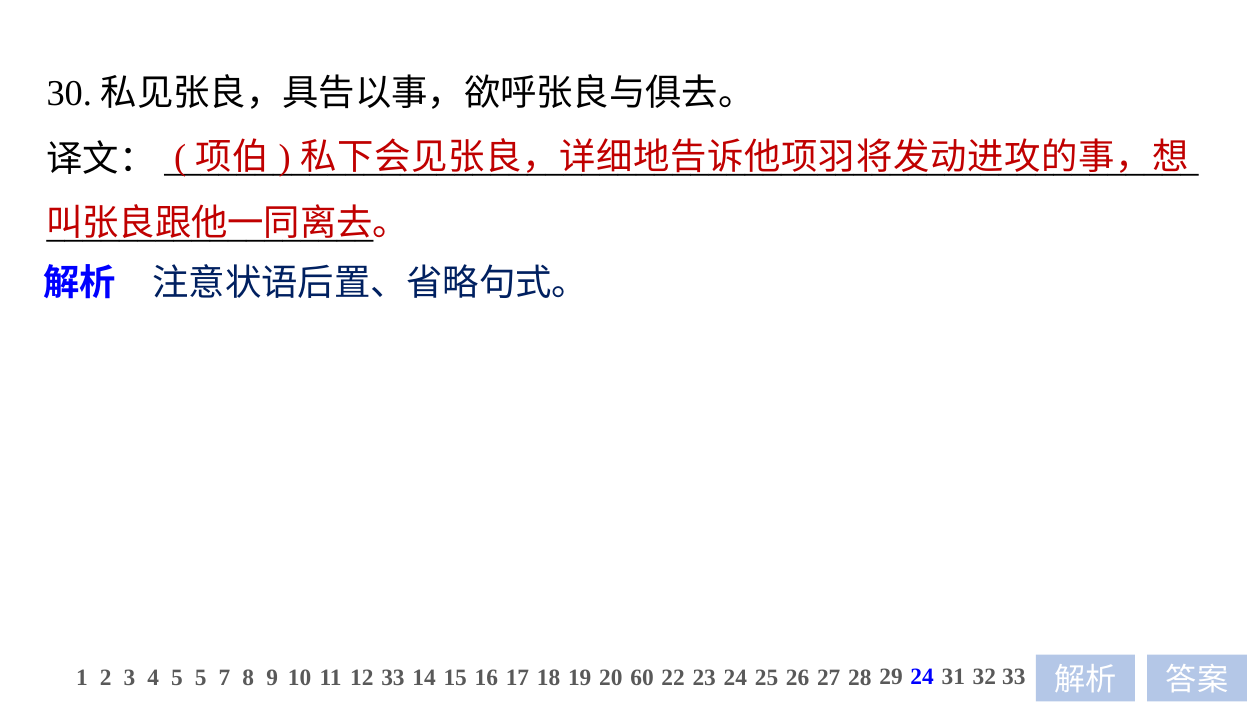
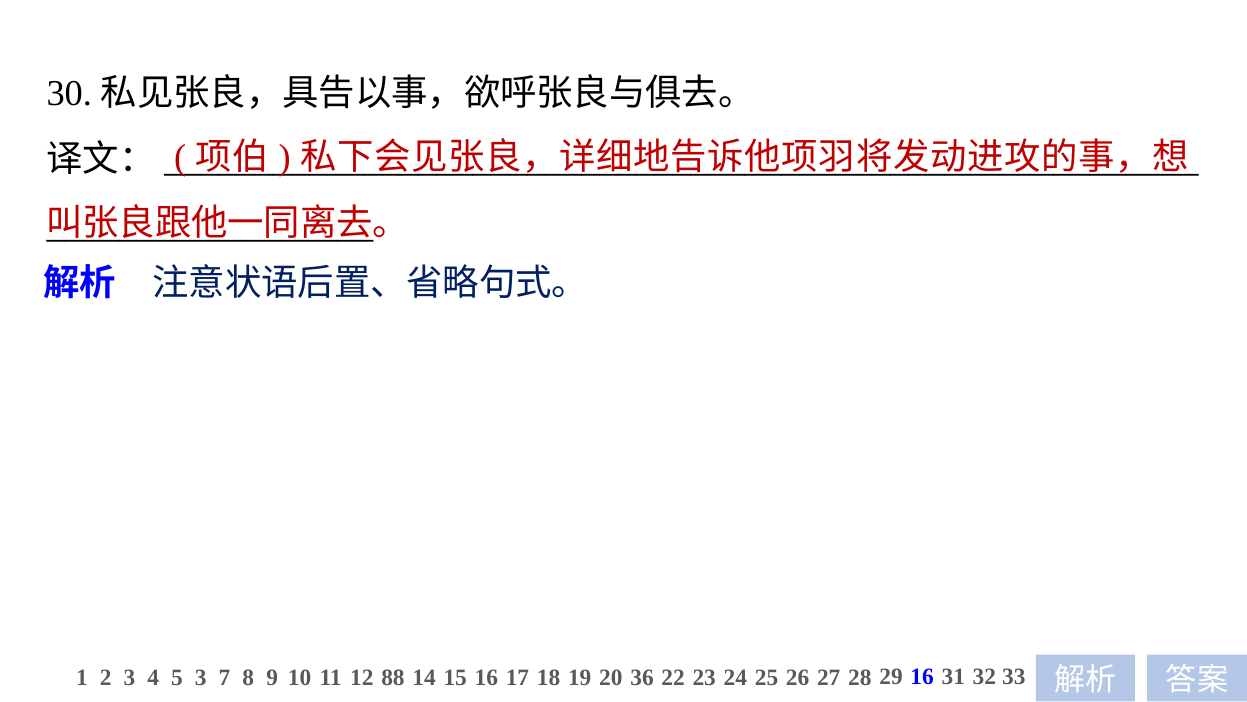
5 5: 5 -> 3 (201, 678)
12 33: 33 -> 88 (393, 678)
60: 60 -> 36 (642, 678)
29 24: 24 -> 16 (922, 677)
